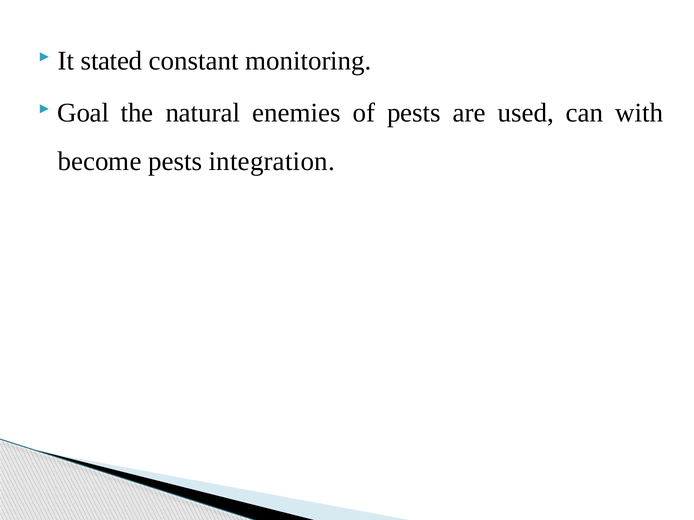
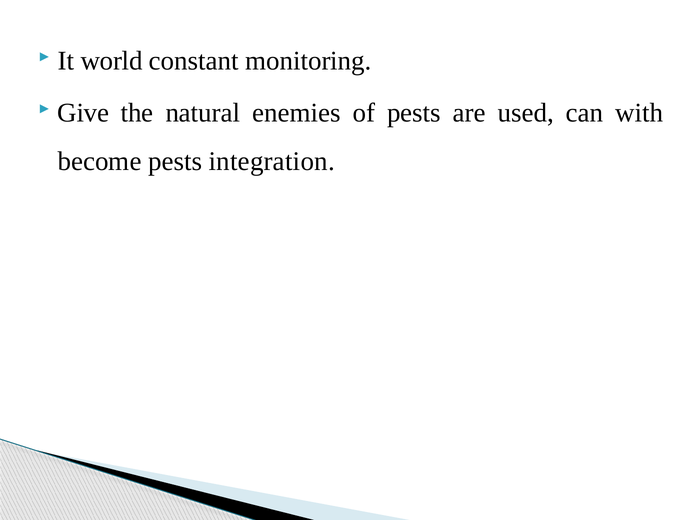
stated: stated -> world (112, 61)
Goal: Goal -> Give (83, 113)
